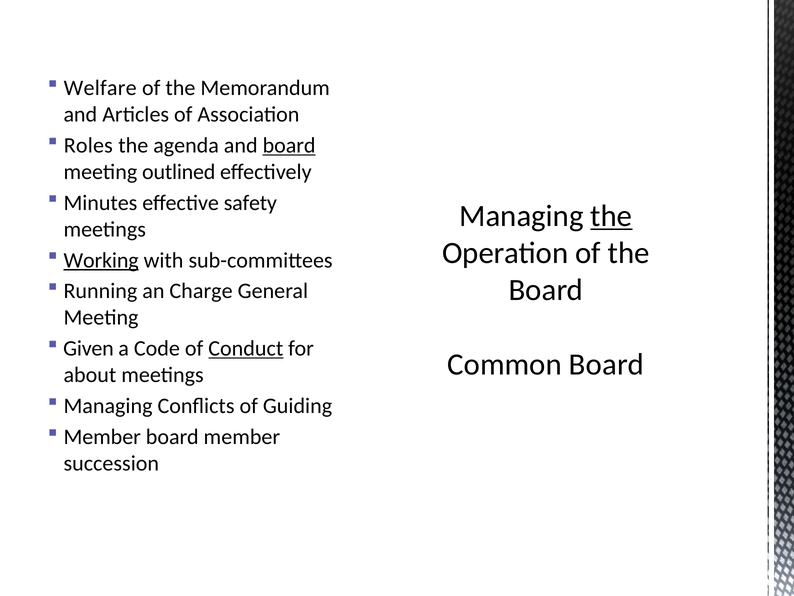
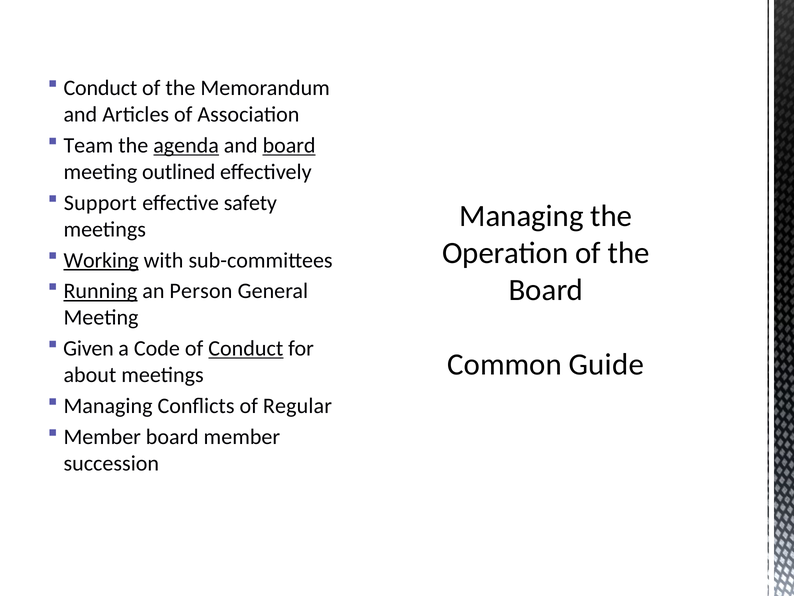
Welfare: Welfare -> Conduct (100, 88)
Roles: Roles -> Team (88, 145)
agenda underline: none -> present (186, 145)
Minutes: Minutes -> Support (100, 203)
the underline: present -> none (611, 216)
Running underline: none -> present (100, 291)
Charge: Charge -> Person (201, 291)
Common Board: Board -> Guide (606, 364)
Guiding: Guiding -> Regular (297, 406)
